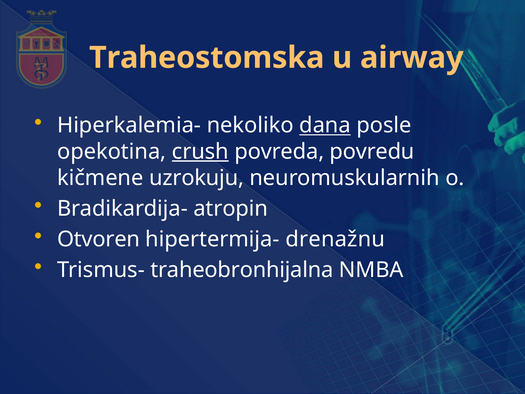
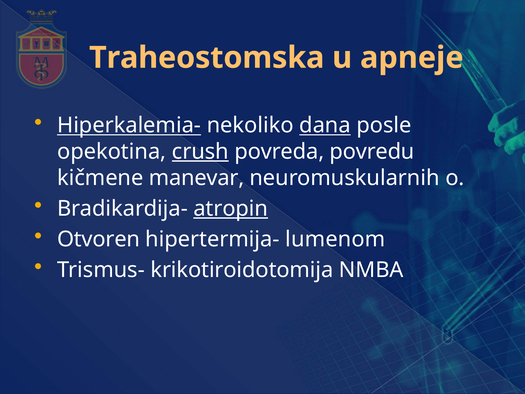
airway: airway -> apneje (412, 58)
Hiperkalemia- underline: none -> present (129, 125)
uzrokuju: uzrokuju -> manevar (197, 178)
atropin underline: none -> present (231, 208)
drenažnu: drenažnu -> lumenom (335, 239)
traheobronhijalna: traheobronhijalna -> krikotiroidotomija (242, 270)
